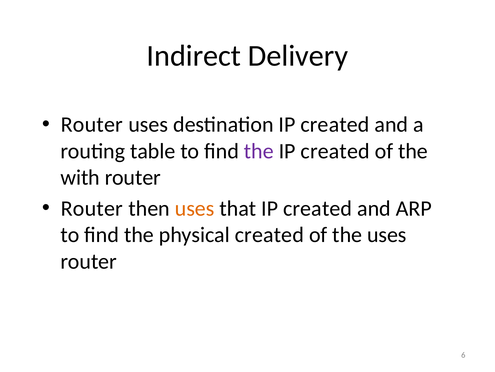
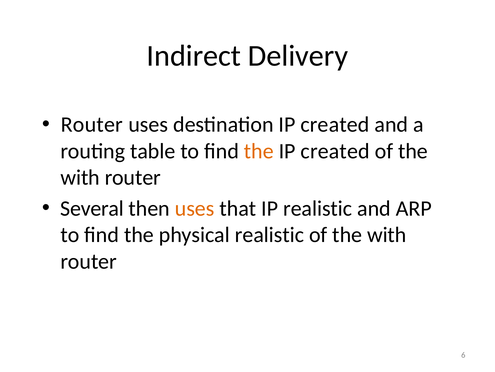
the colour: purple -> orange (259, 151)
Router: Router -> Several (92, 208)
that IP created: created -> realistic (318, 208)
physical created: created -> realistic (269, 234)
uses: uses -> with (387, 234)
